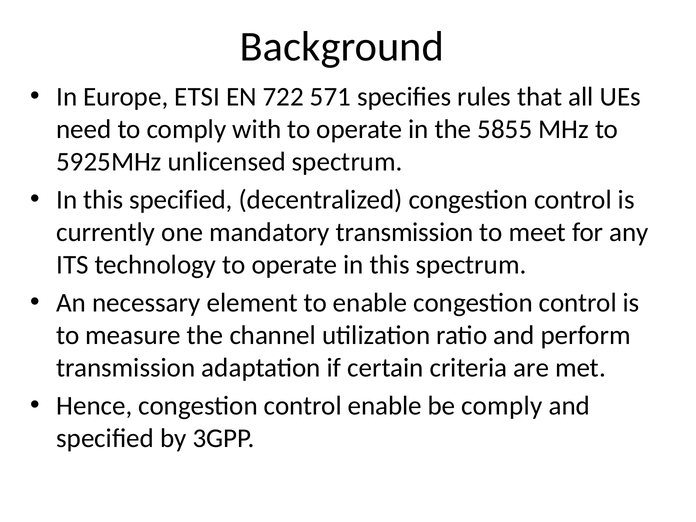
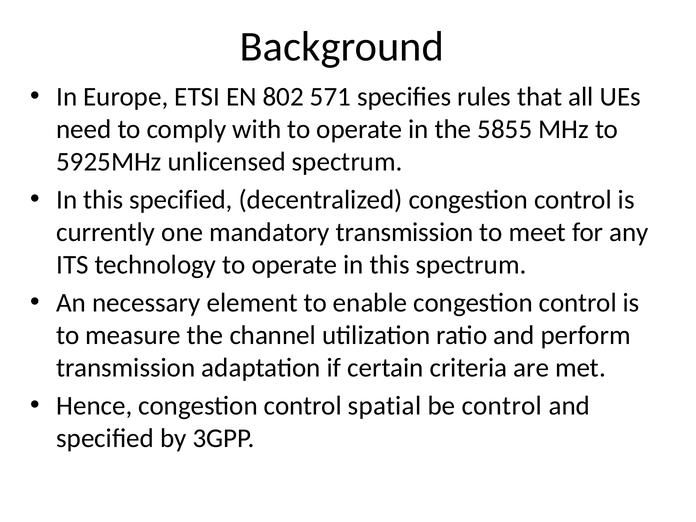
722: 722 -> 802 (283, 97)
control enable: enable -> spatial (385, 406)
be comply: comply -> control (502, 406)
